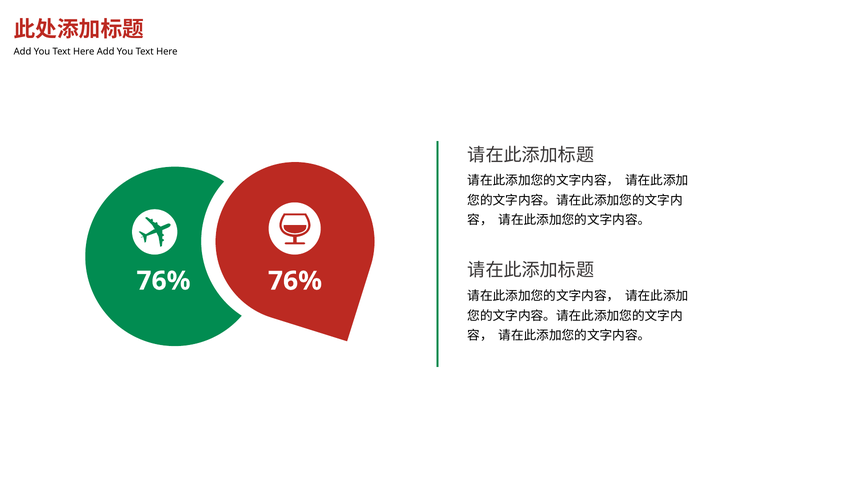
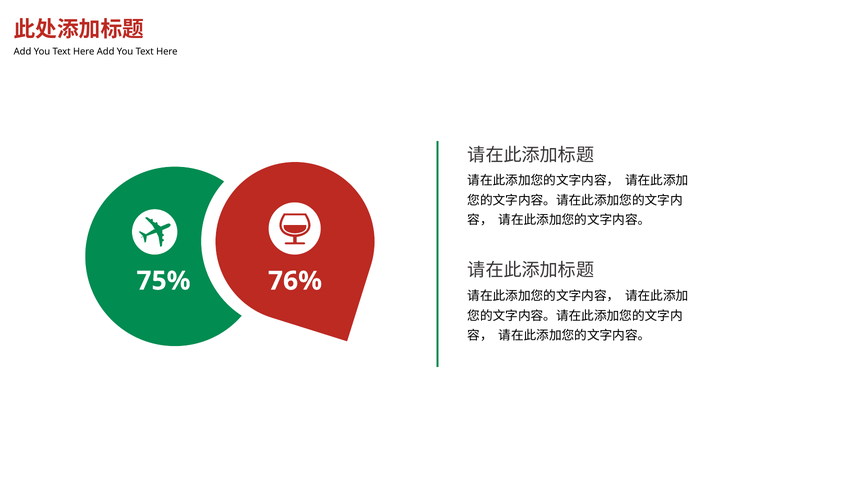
76%: 76% -> 75% (163, 281)
